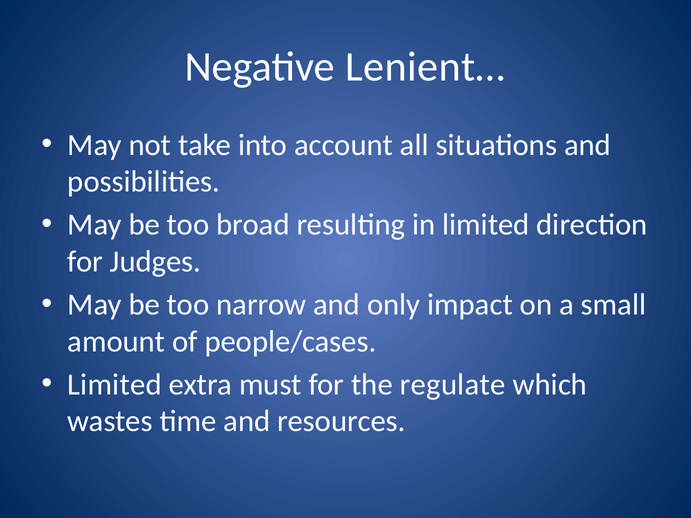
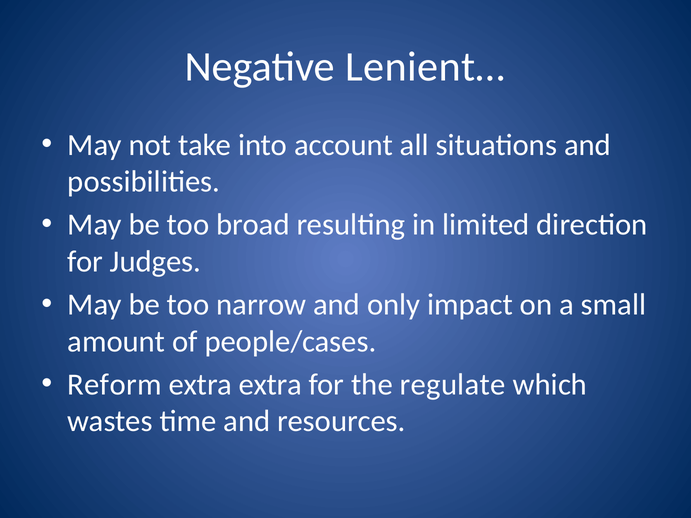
Limited: Limited -> Reform (114, 385)
extra must: must -> extra (270, 385)
